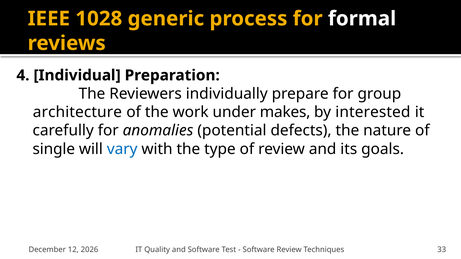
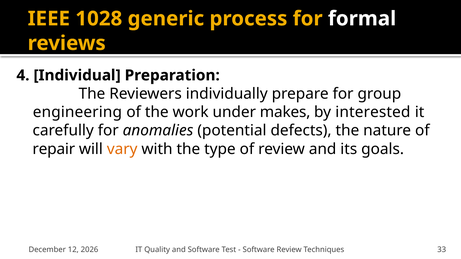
architecture: architecture -> engineering (77, 112)
single: single -> repair (54, 149)
vary colour: blue -> orange (122, 149)
